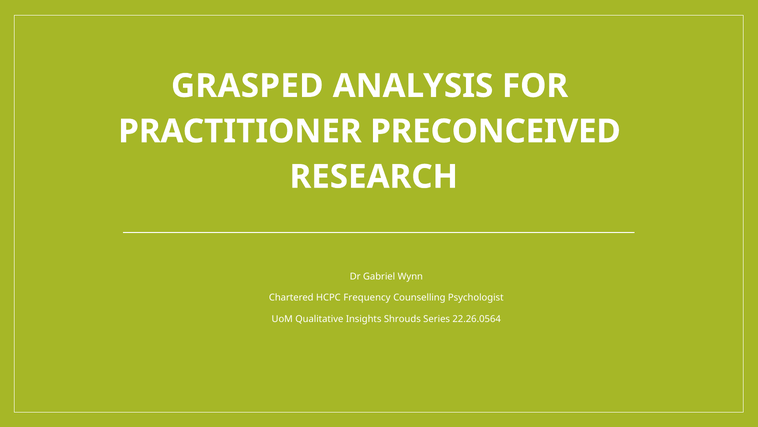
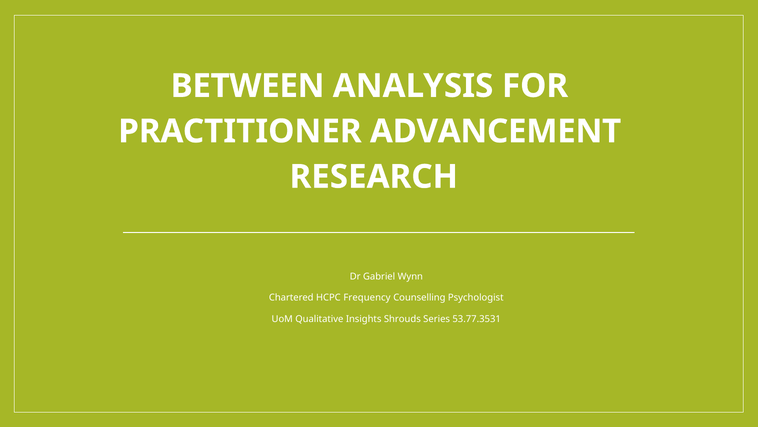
GRASPED: GRASPED -> BETWEEN (248, 86)
PRECONCEIVED: PRECONCEIVED -> ADVANCEMENT (496, 131)
22.26.0564: 22.26.0564 -> 53.77.3531 (477, 319)
